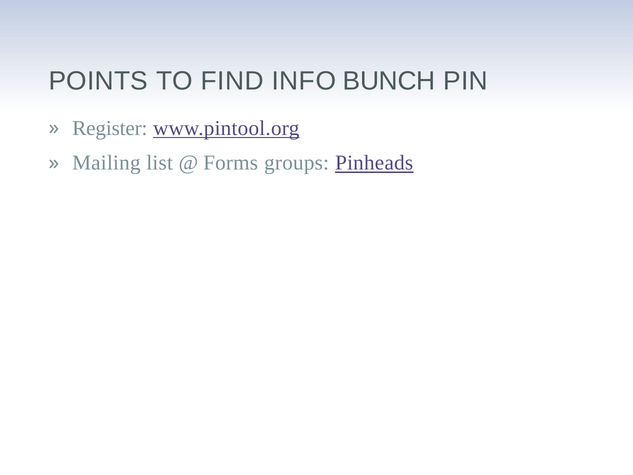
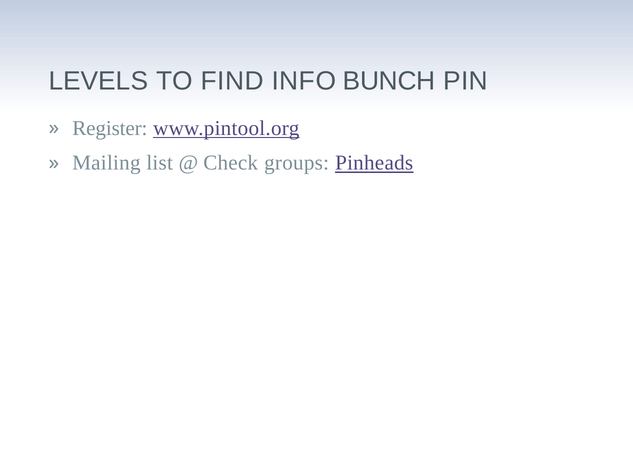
POINTS: POINTS -> LEVELS (98, 81)
Forms: Forms -> Check (231, 163)
